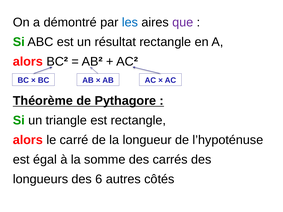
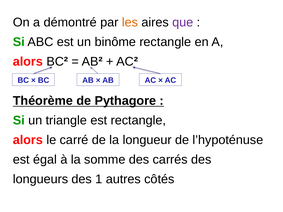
les colour: blue -> orange (130, 22)
résultat: résultat -> binôme (115, 42)
6: 6 -> 1 (99, 179)
